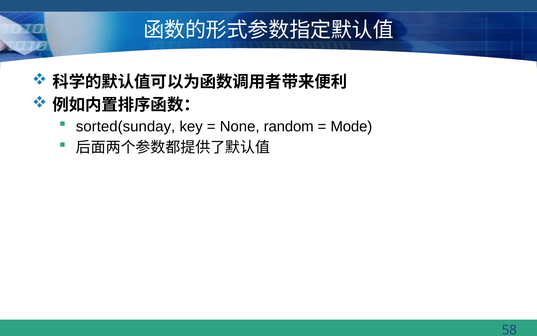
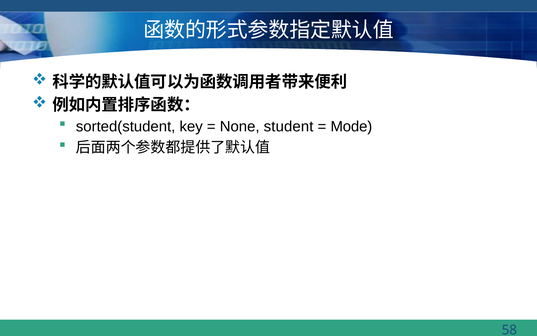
sorted(sunday: sorted(sunday -> sorted(student (126, 127)
random: random -> student (289, 127)
